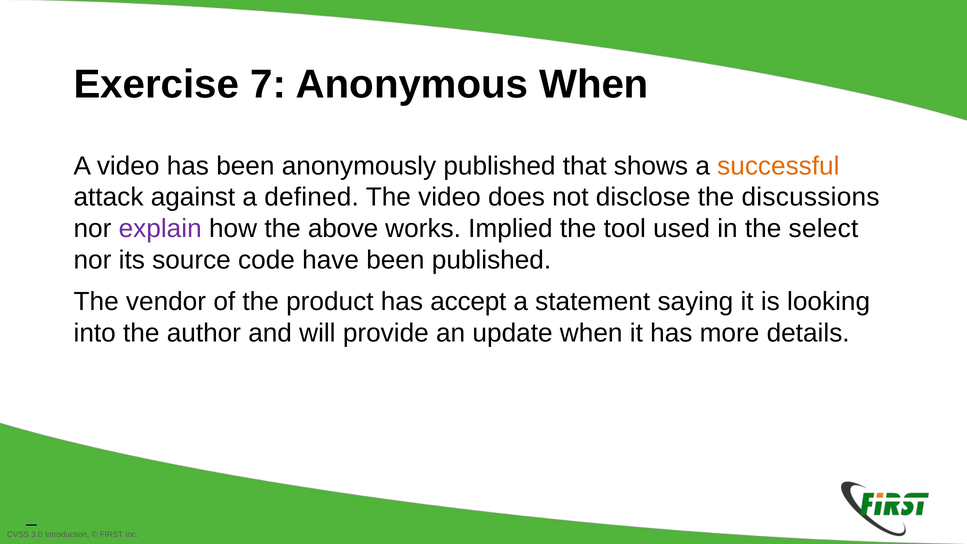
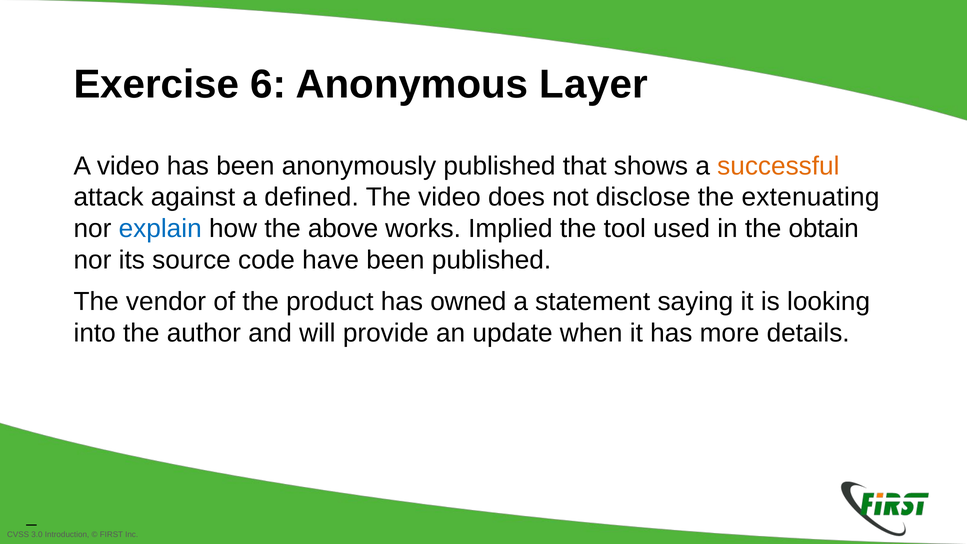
7: 7 -> 6 (268, 84)
Anonymous When: When -> Layer (594, 84)
discussions: discussions -> extenuating (811, 197)
explain colour: purple -> blue (160, 229)
select: select -> obtain (824, 229)
accept: accept -> owned (468, 302)
